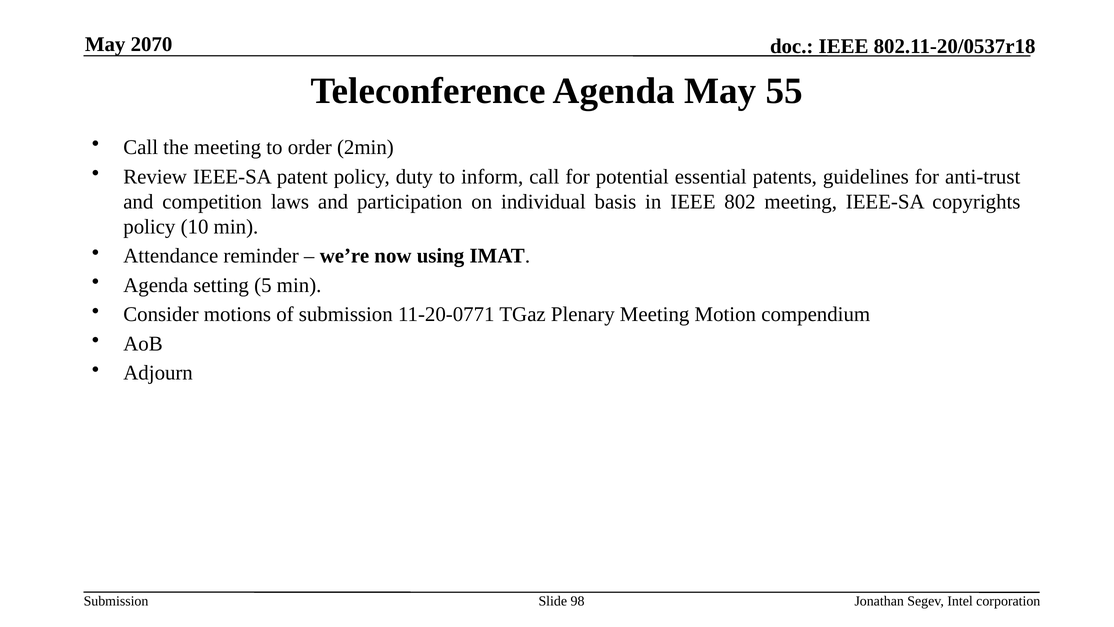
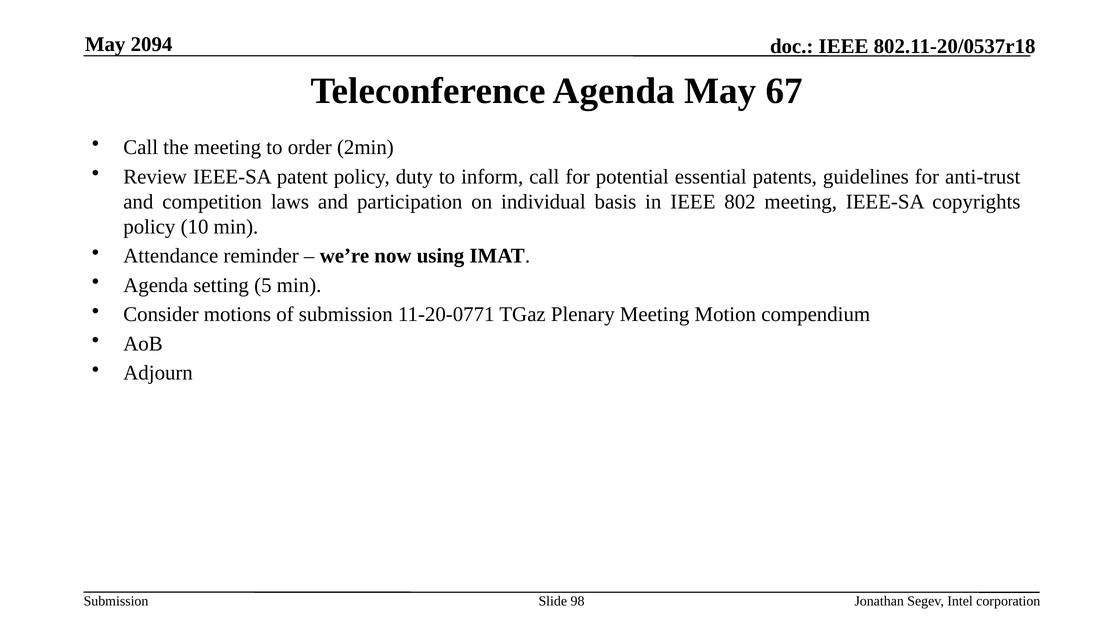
2070: 2070 -> 2094 (152, 44)
55: 55 -> 67 (784, 91)
